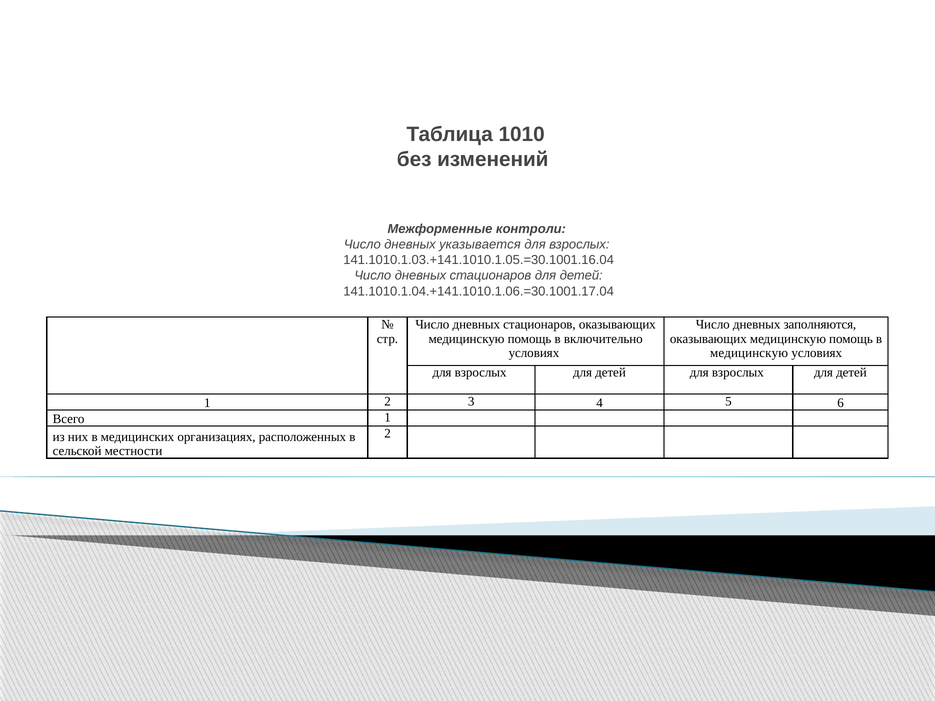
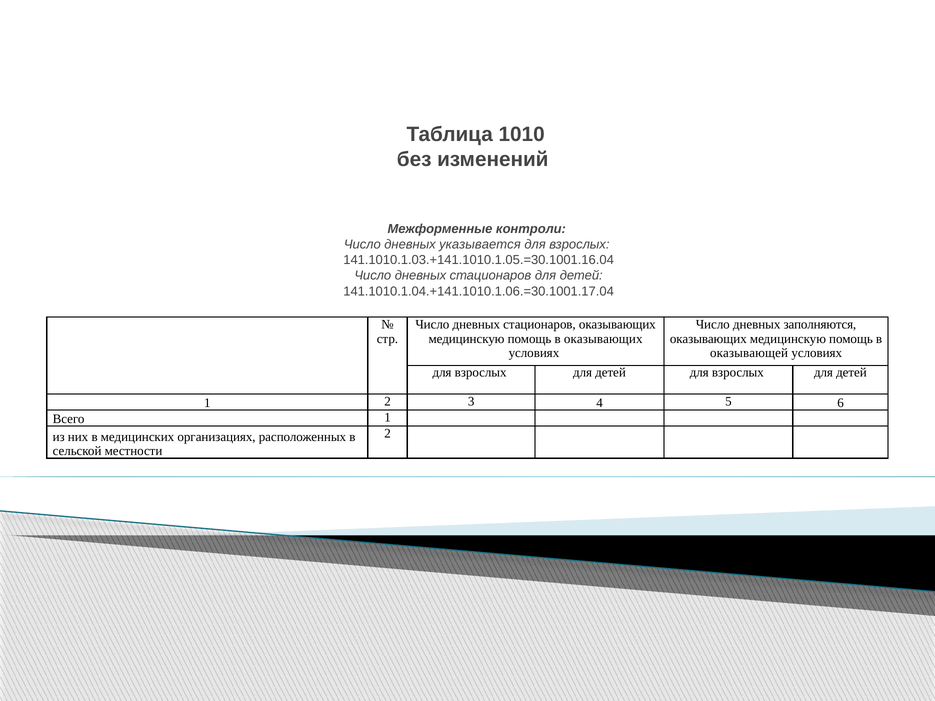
в включительно: включительно -> оказывающих (603, 339)
медицинскую: медицинскую -> оказывающей (749, 353)
